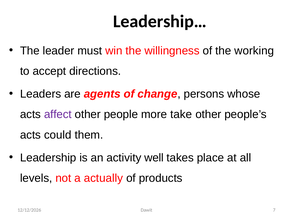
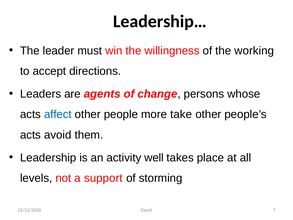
affect colour: purple -> blue (58, 114)
could: could -> avoid (58, 135)
actually: actually -> support (103, 178)
products: products -> storming (161, 178)
